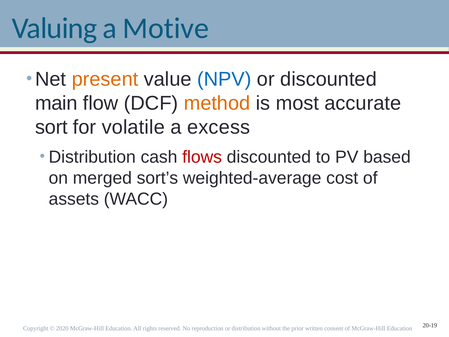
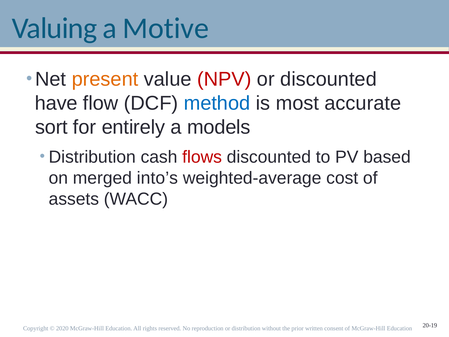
NPV colour: blue -> red (224, 79)
main: main -> have (56, 103)
method colour: orange -> blue (217, 103)
volatile: volatile -> entirely (133, 127)
excess: excess -> models (219, 127)
sort’s: sort’s -> into’s (157, 178)
